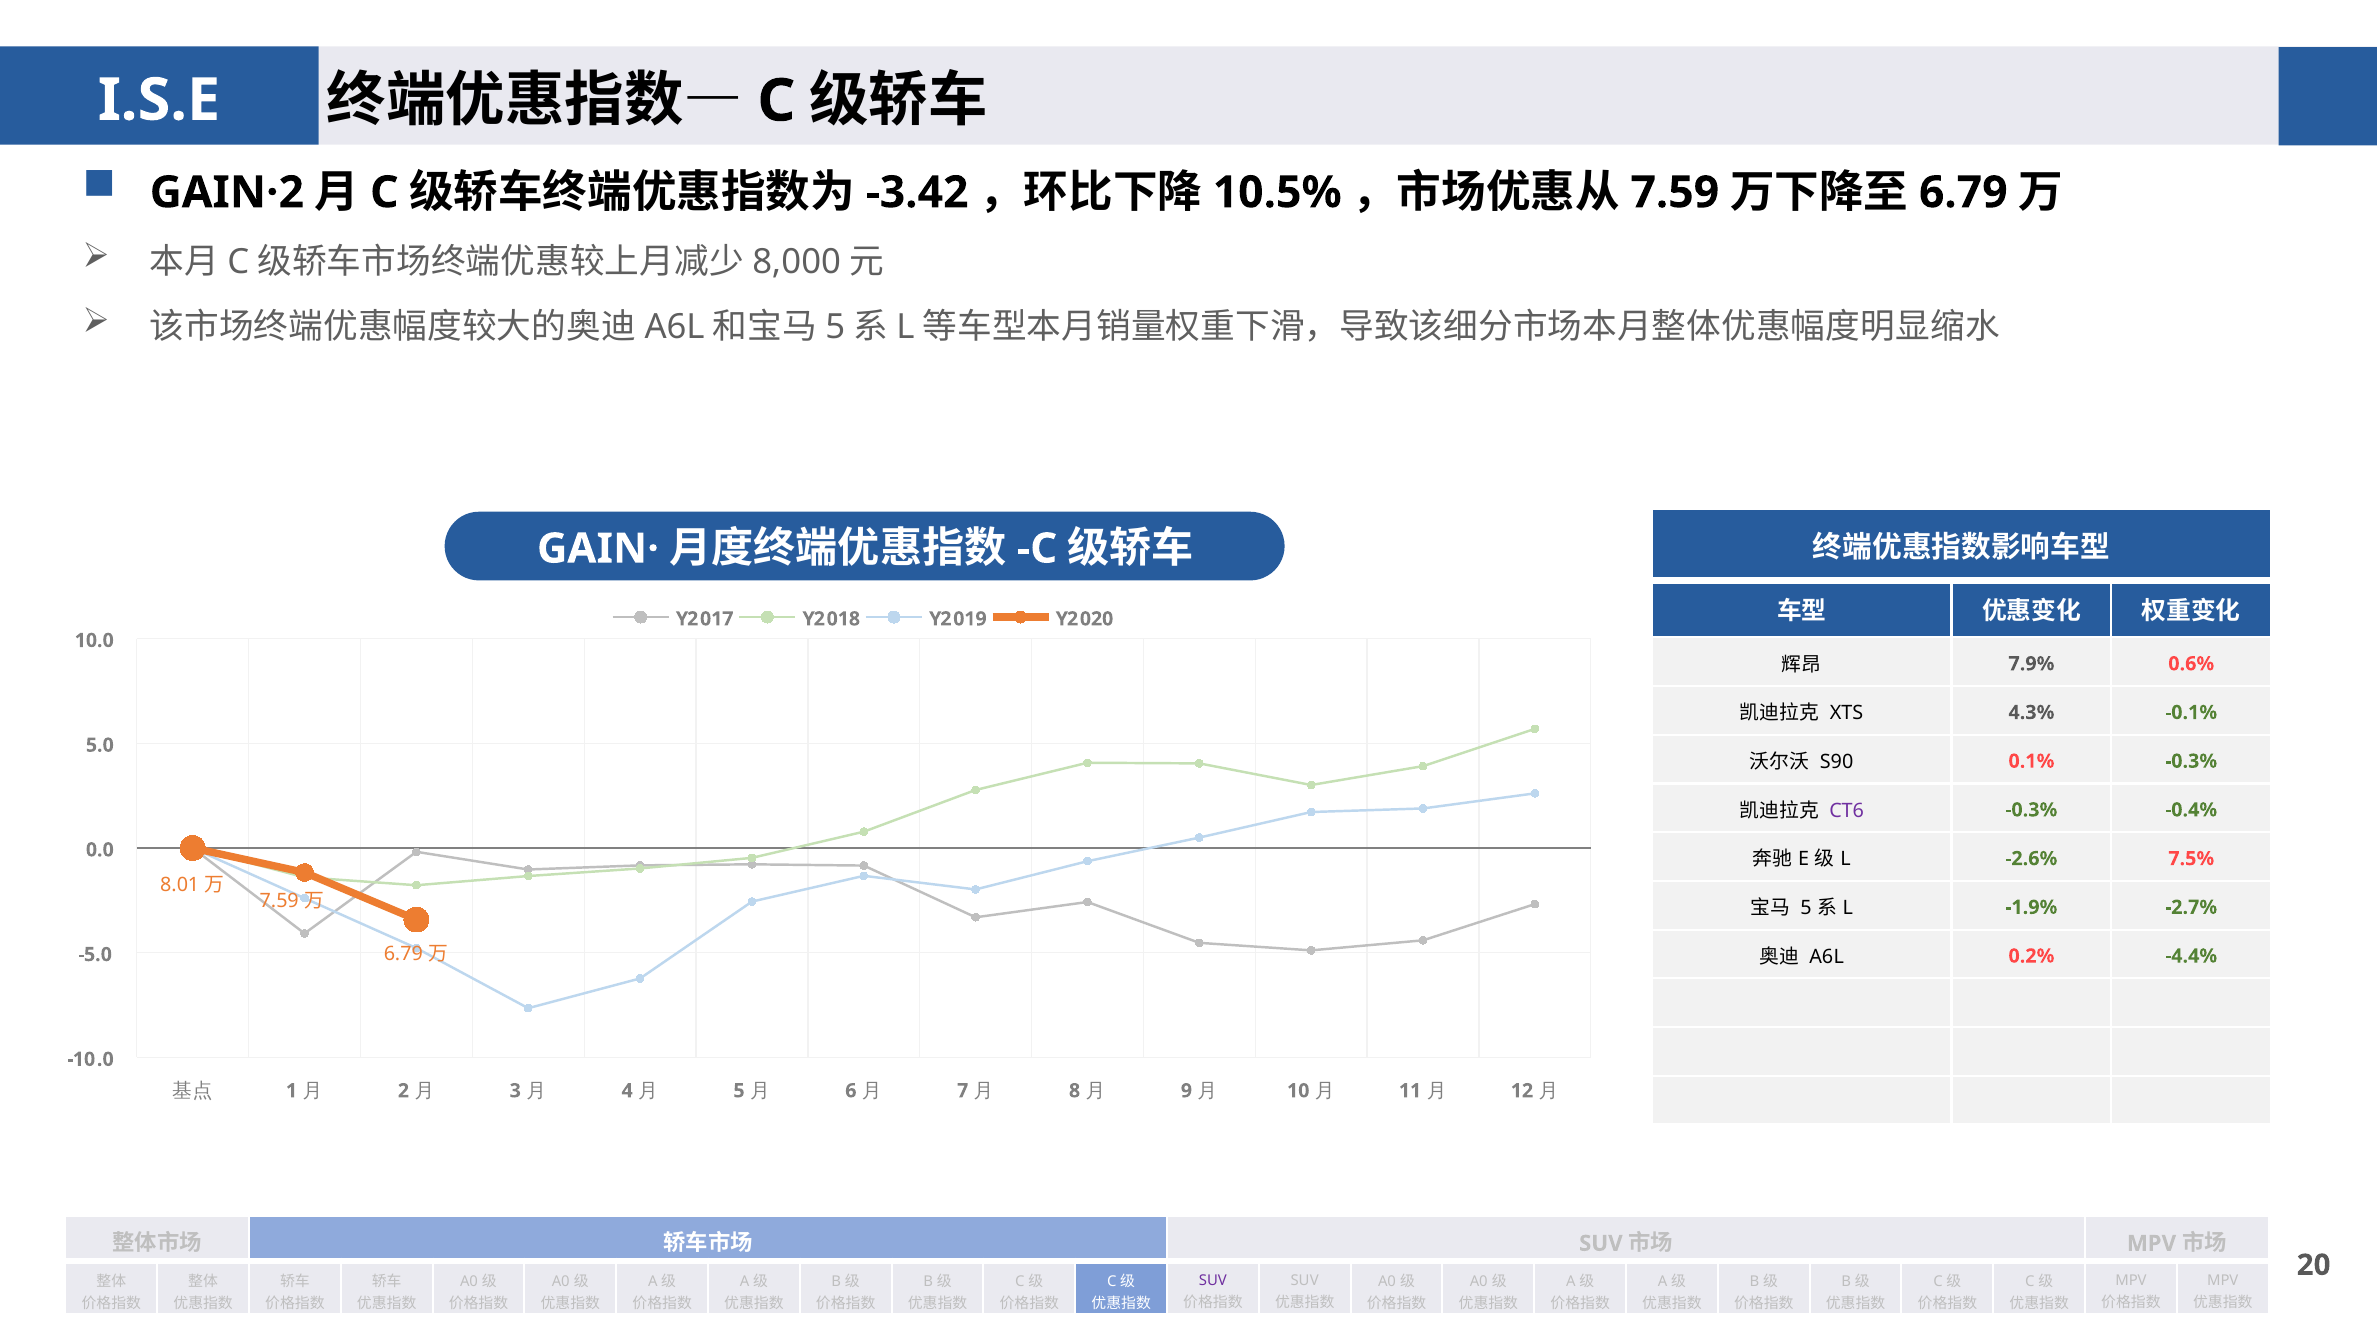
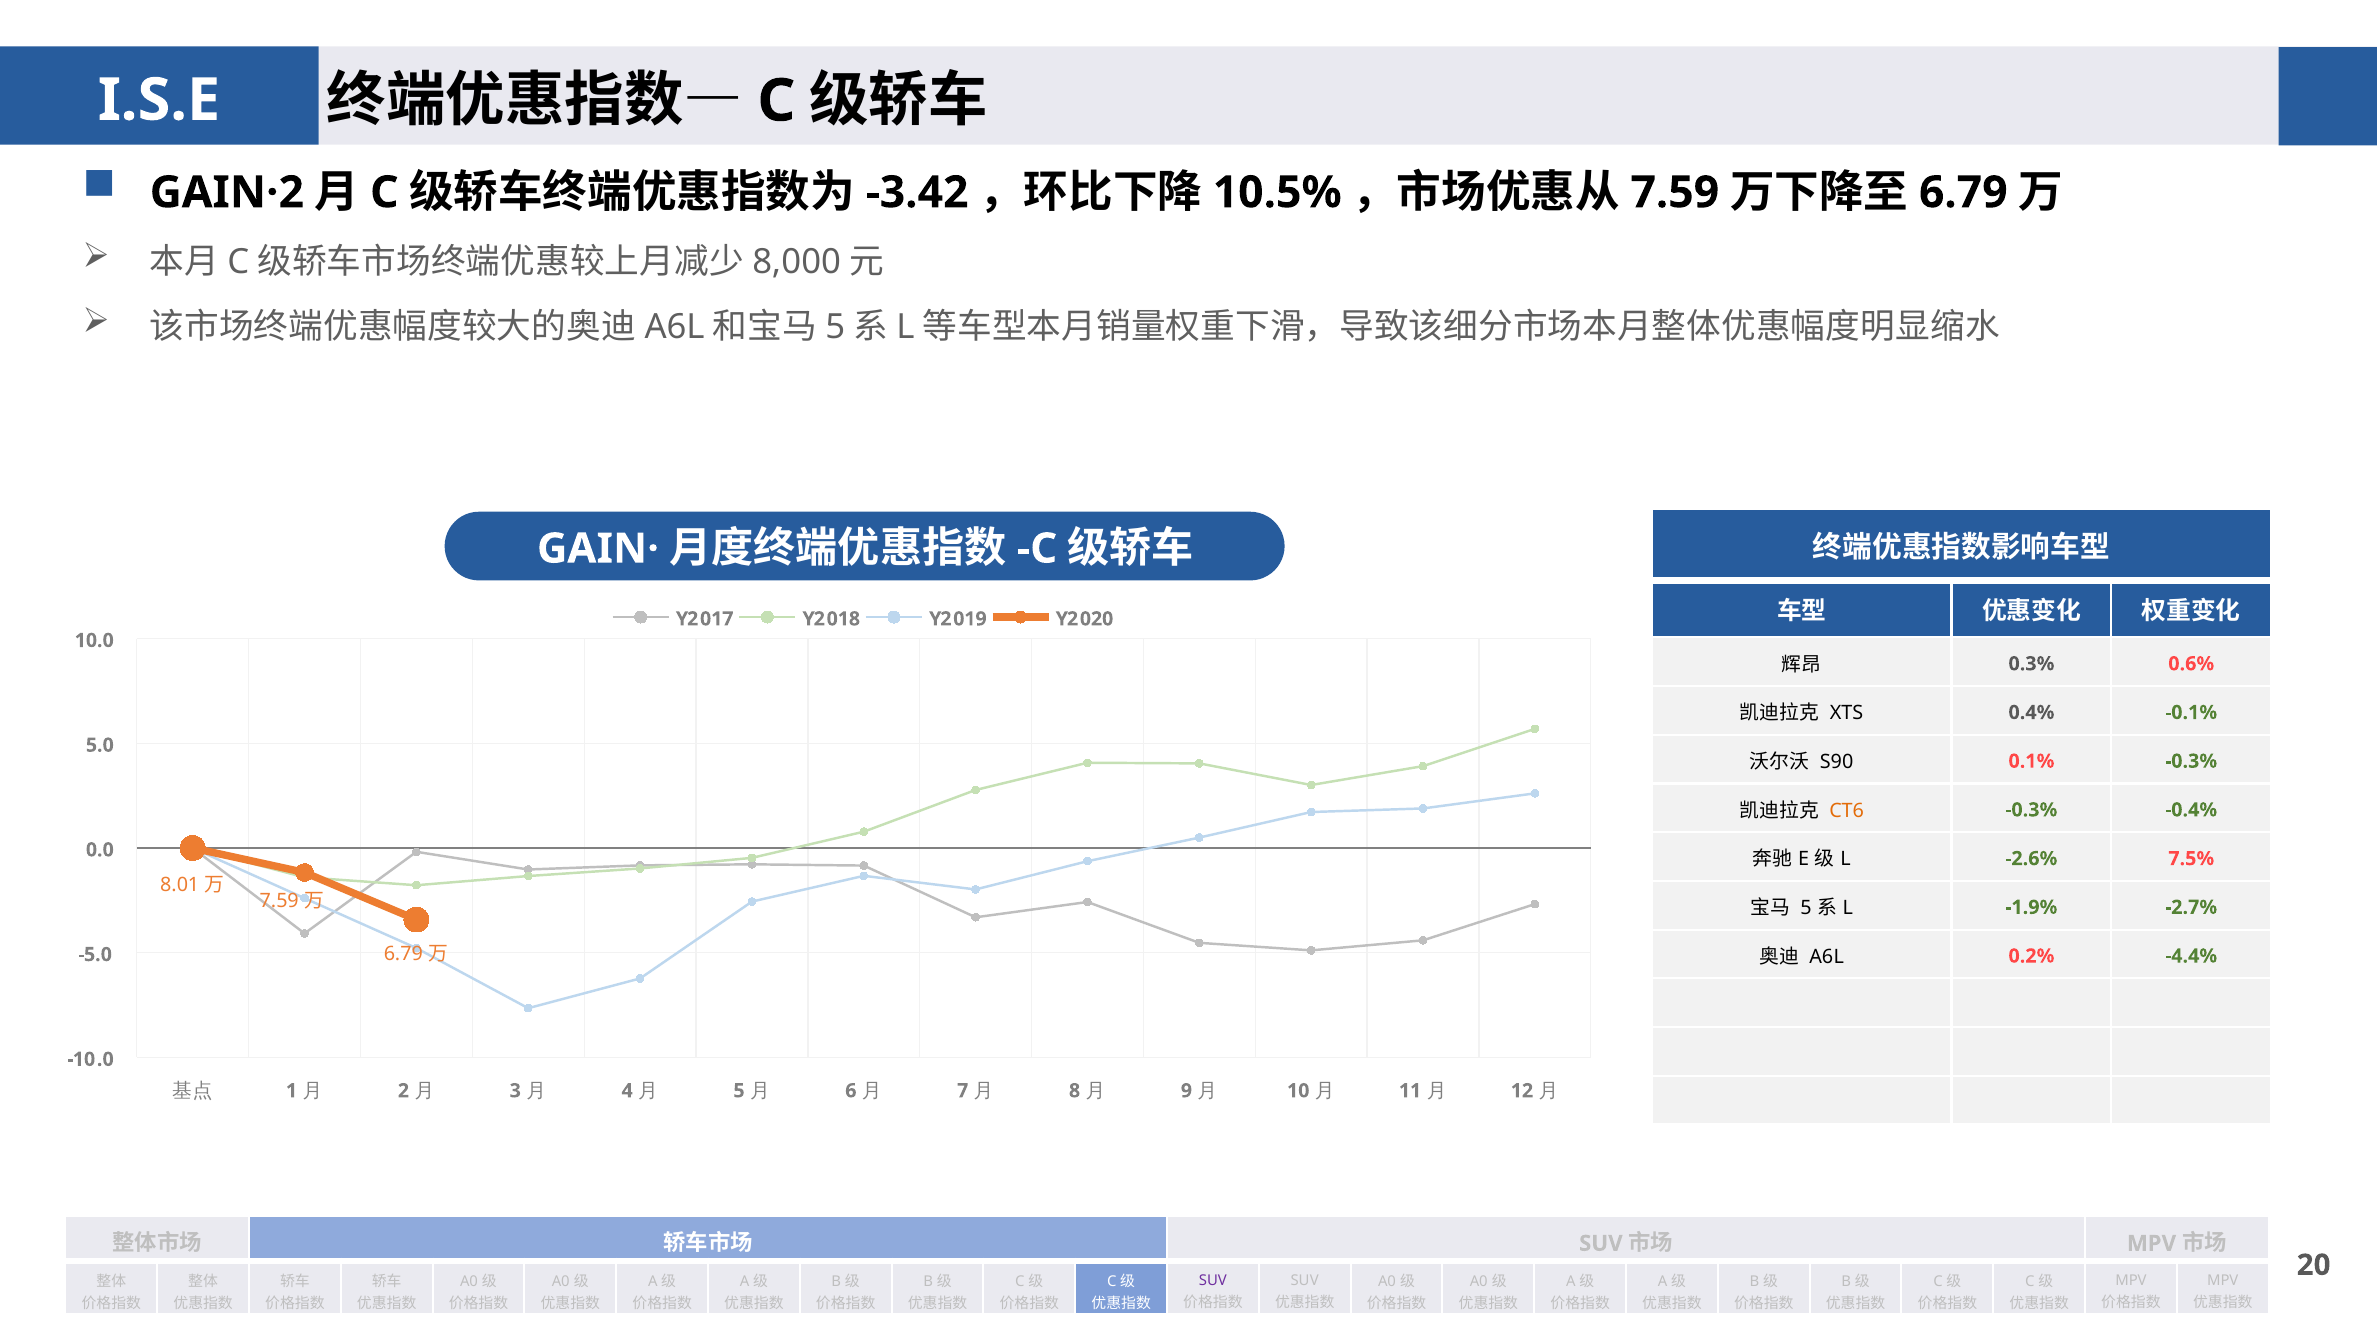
7.9%: 7.9% -> 0.3% (2031, 664)
4.3%: 4.3% -> 0.4% (2031, 713)
CT6 colour: purple -> orange (1847, 811)
